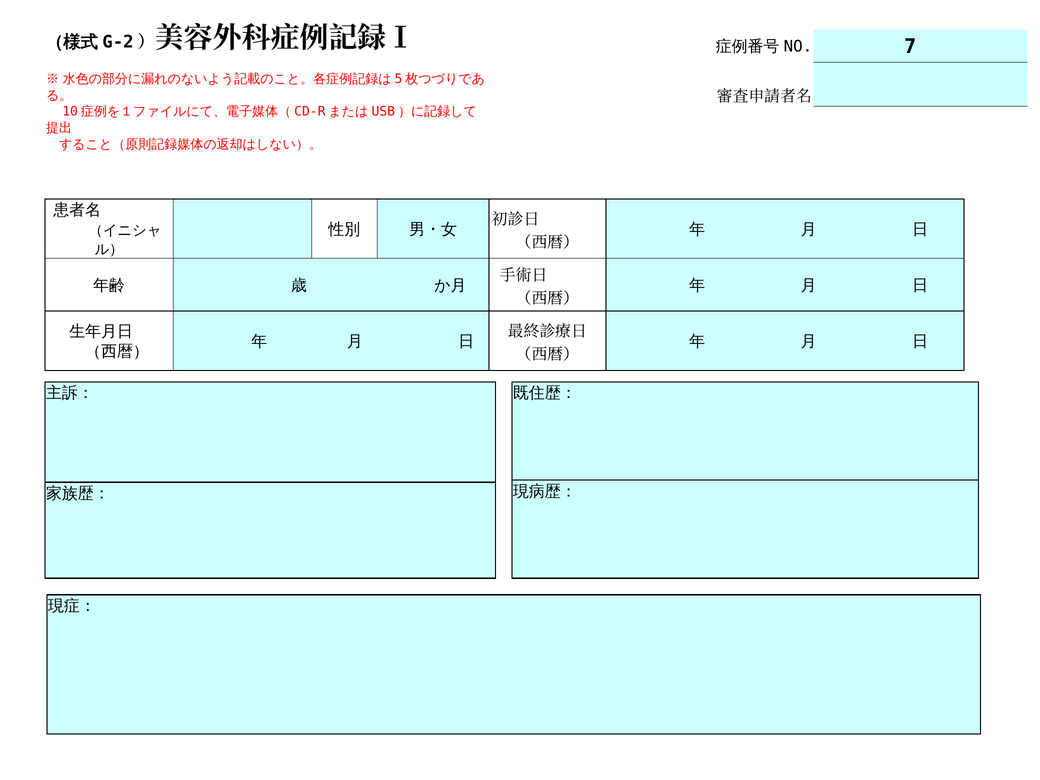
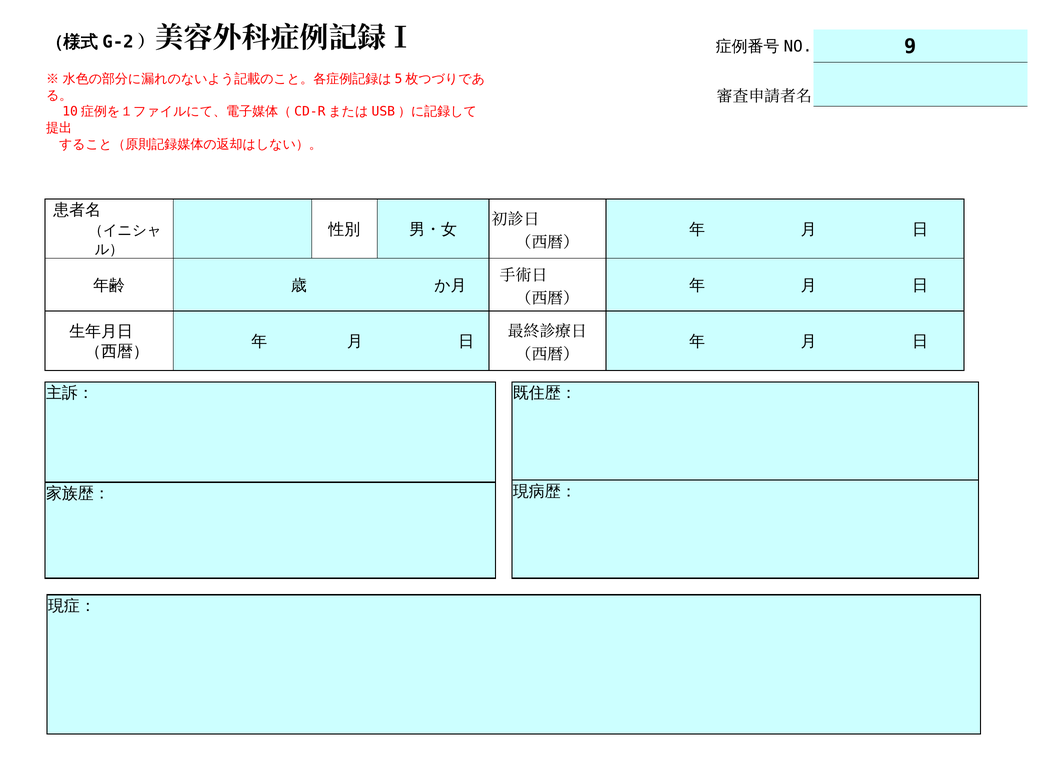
7: 7 -> 9 (910, 47)
